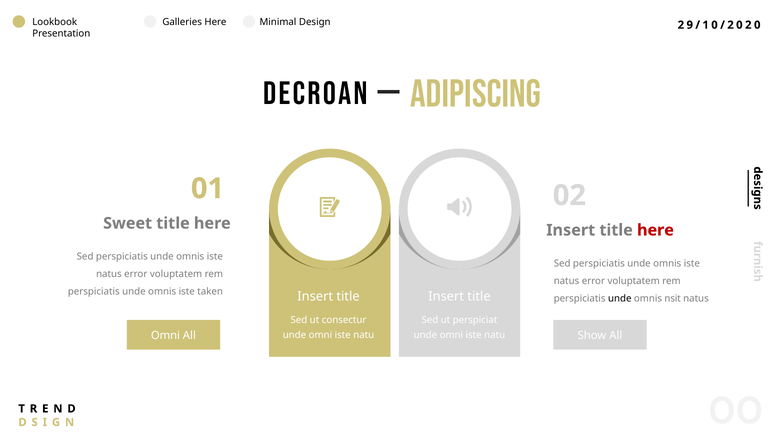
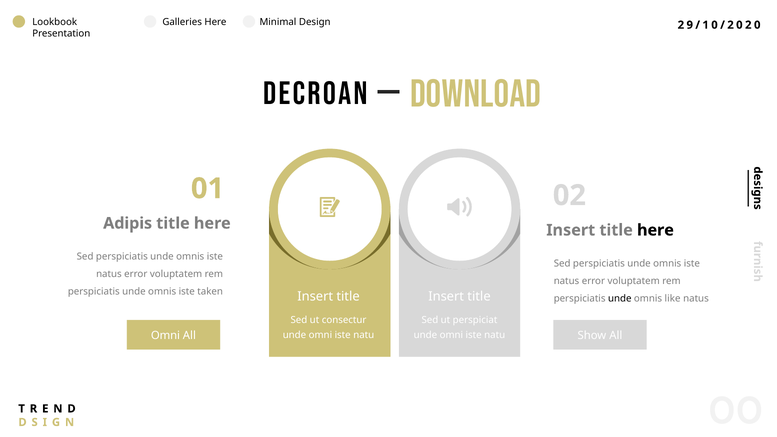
ADIPISCING: ADIPISCING -> DOWNLOAD (476, 94)
Sweet: Sweet -> Adipis (128, 223)
here colour: red -> black (655, 230)
nsit: nsit -> like (673, 298)
